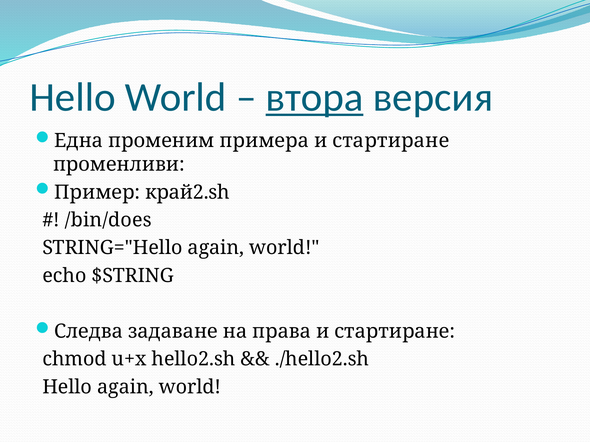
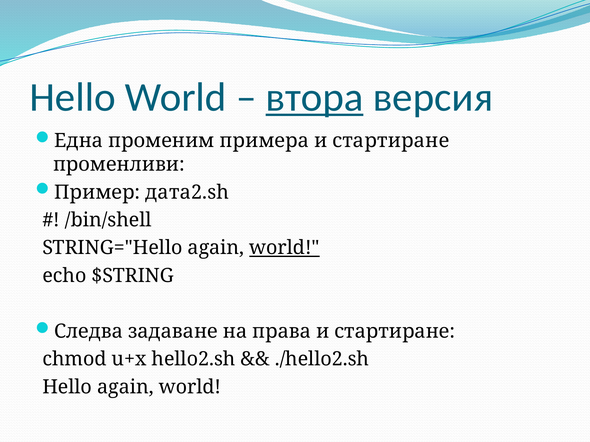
край2.sh: край2.sh -> дата2.sh (187, 192)
/bin/does: /bin/does -> /bin/shell (108, 220)
world underline: none -> present (284, 248)
